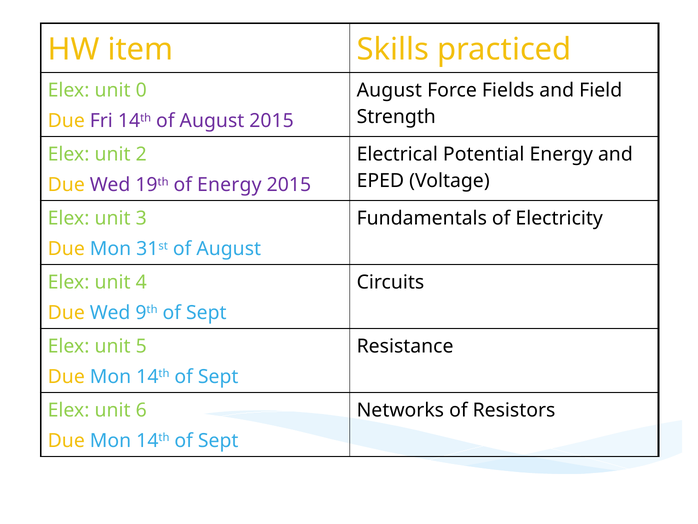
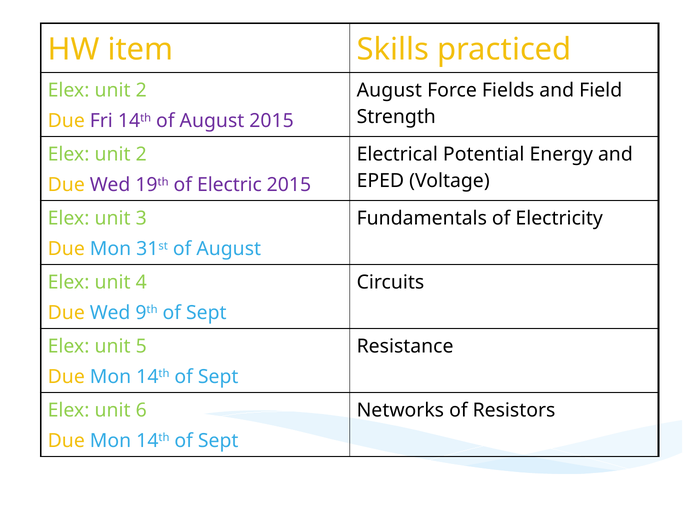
0: 0 -> 2 (141, 90)
of Energy: Energy -> Electric (229, 185)
